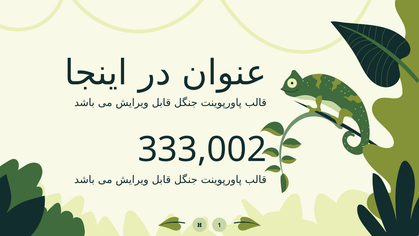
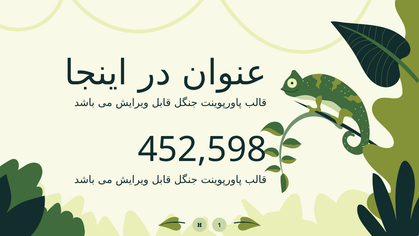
333,002: 333,002 -> 452,598 (202, 150)
